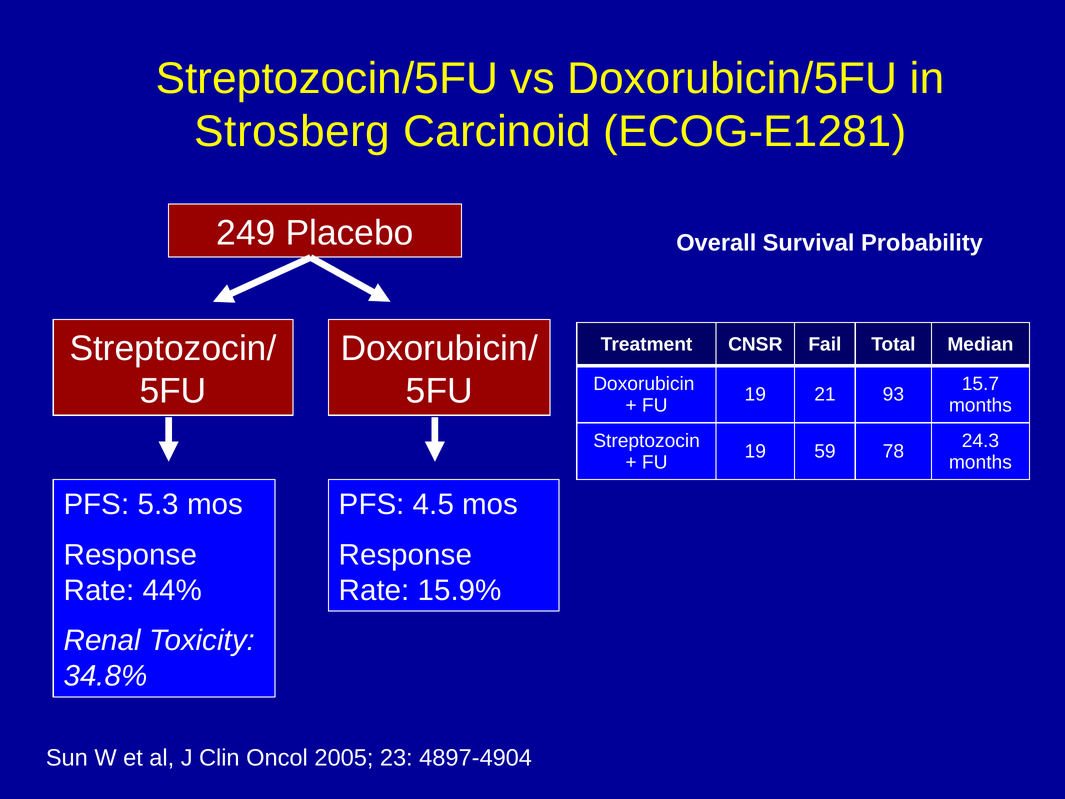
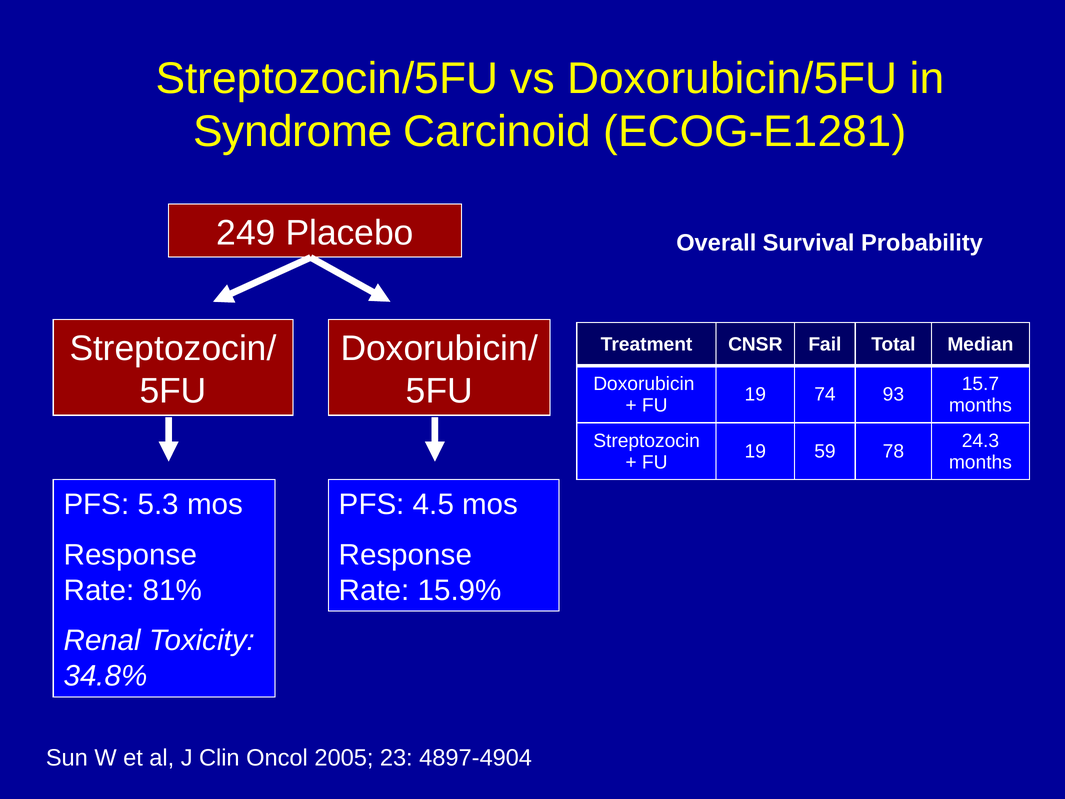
Strosberg: Strosberg -> Syndrome (293, 132)
21: 21 -> 74 (825, 394)
44%: 44% -> 81% (172, 590)
